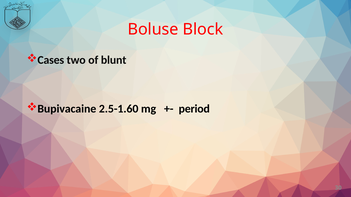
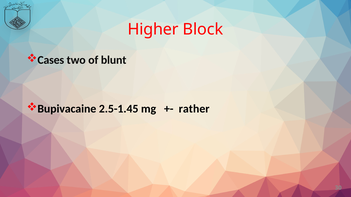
Boluse: Boluse -> Higher (153, 29)
2.5-1.60: 2.5-1.60 -> 2.5-1.45 (119, 109)
period: period -> rather (194, 109)
